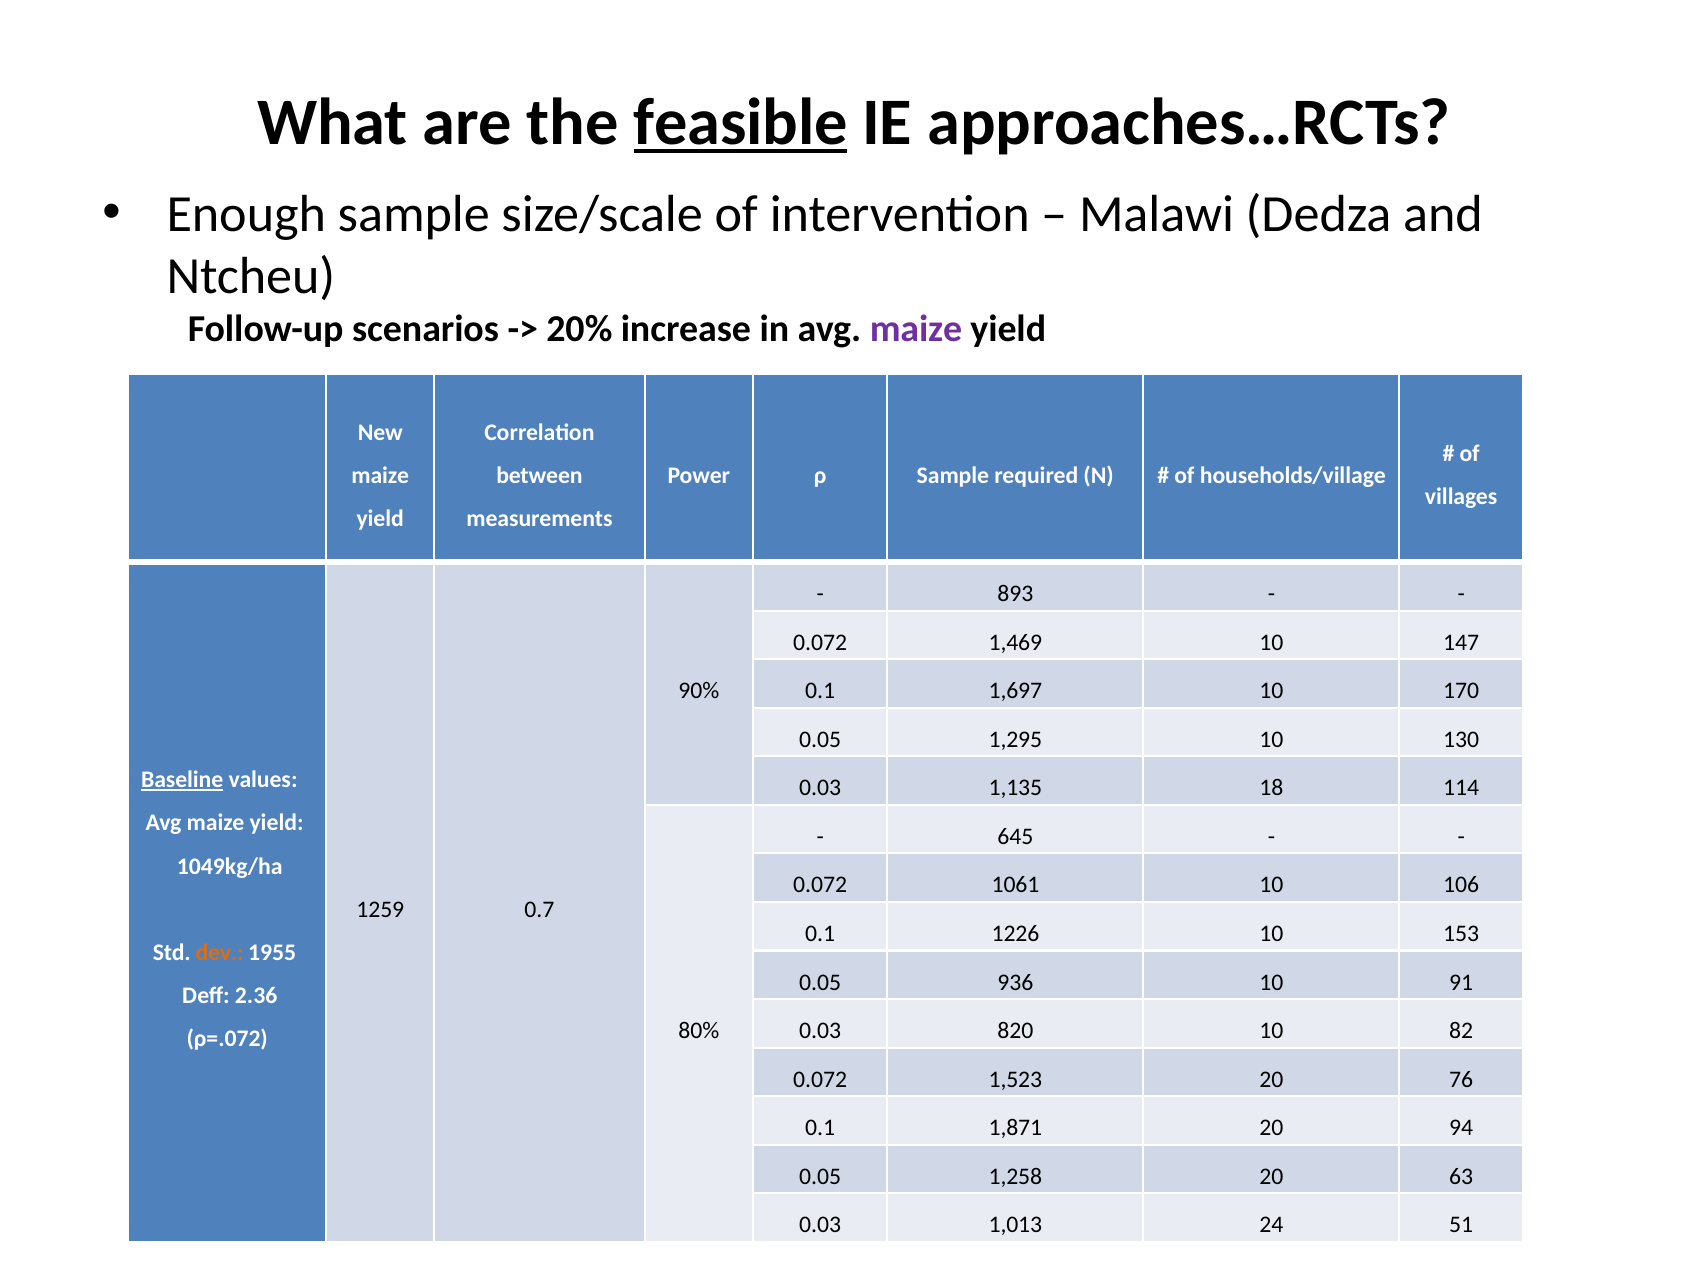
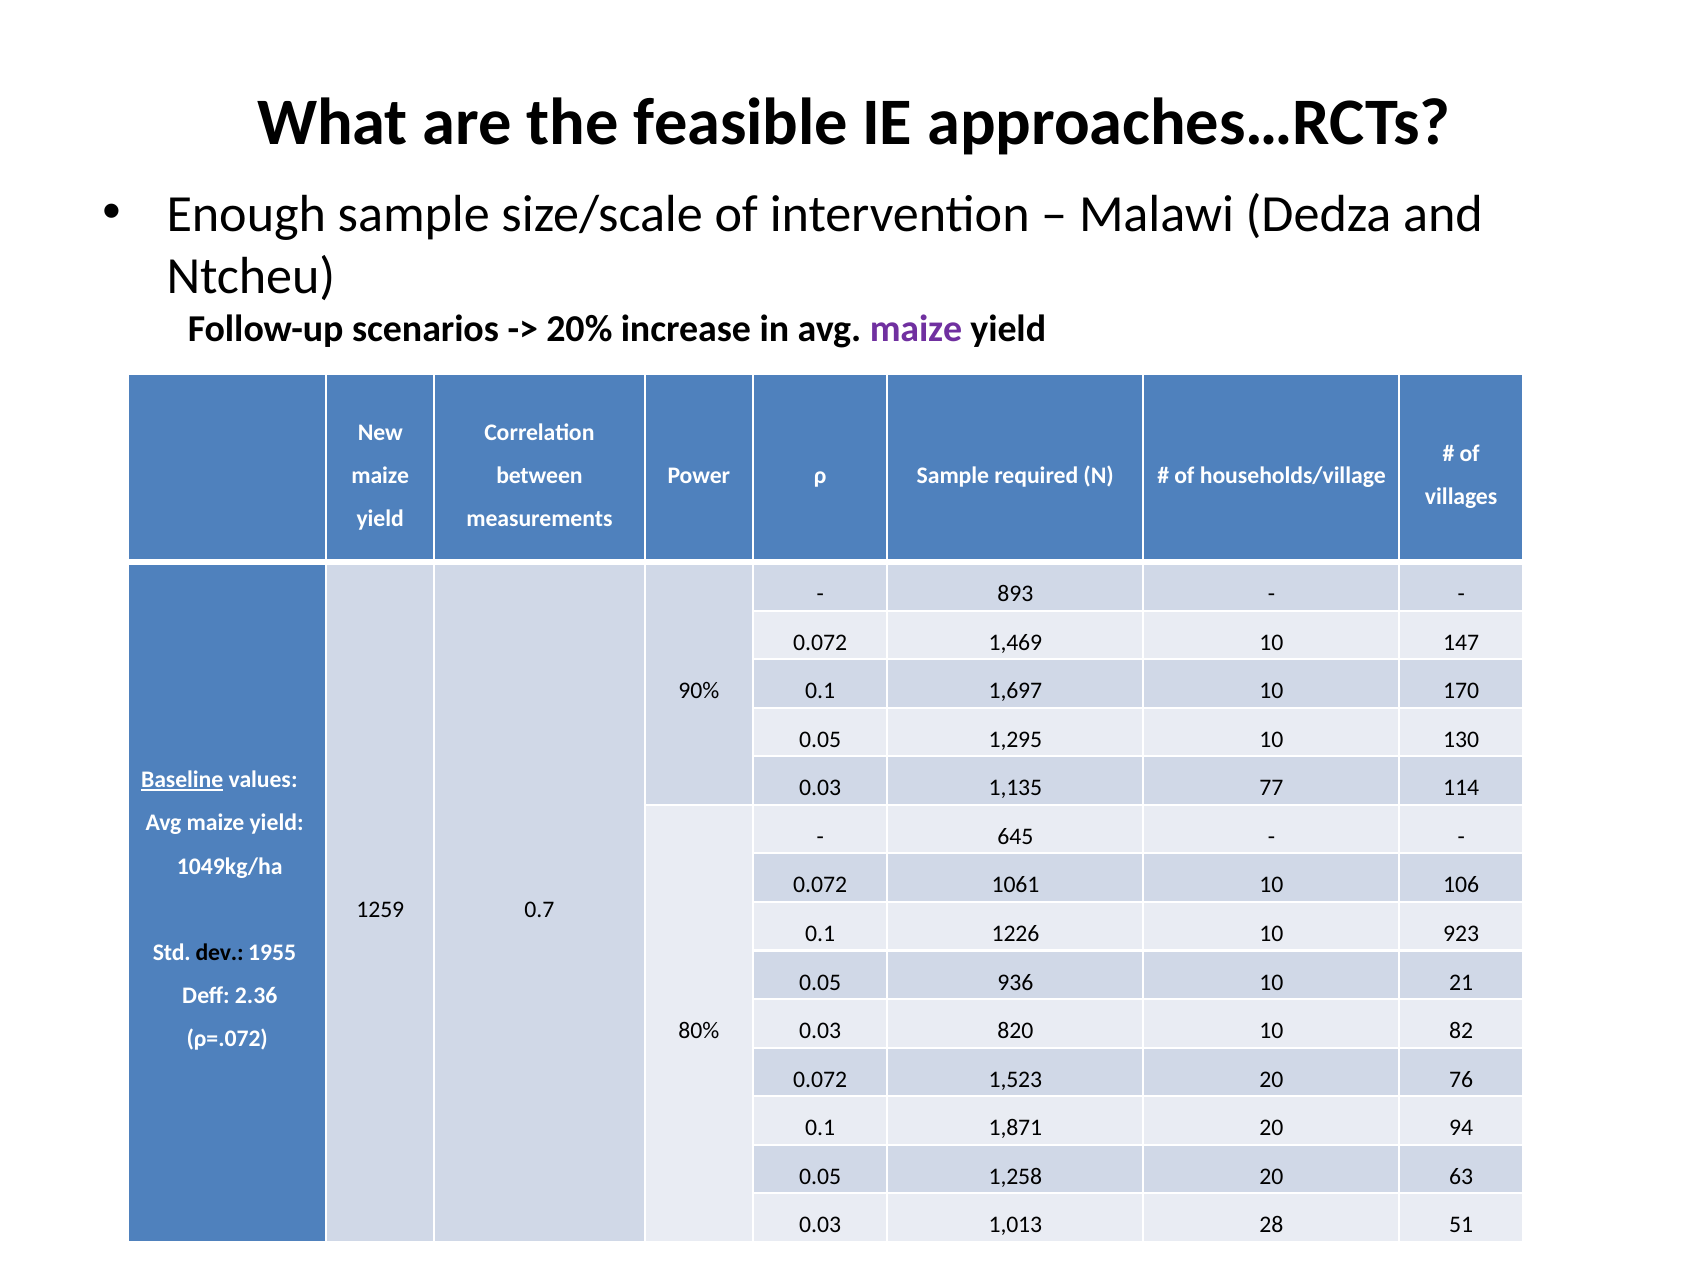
feasible underline: present -> none (741, 123)
18: 18 -> 77 (1271, 788)
153: 153 -> 923 (1461, 934)
dev colour: orange -> black (220, 953)
91: 91 -> 21 (1461, 982)
24: 24 -> 28 (1271, 1225)
